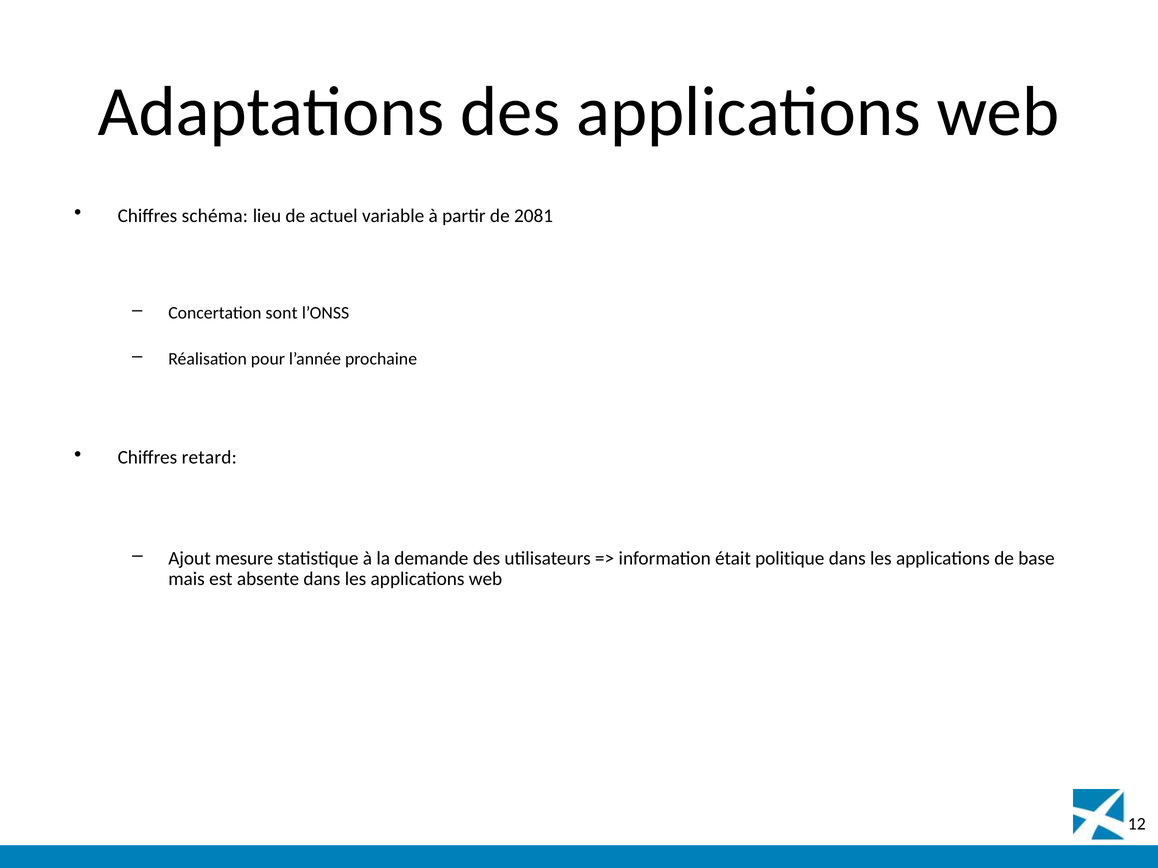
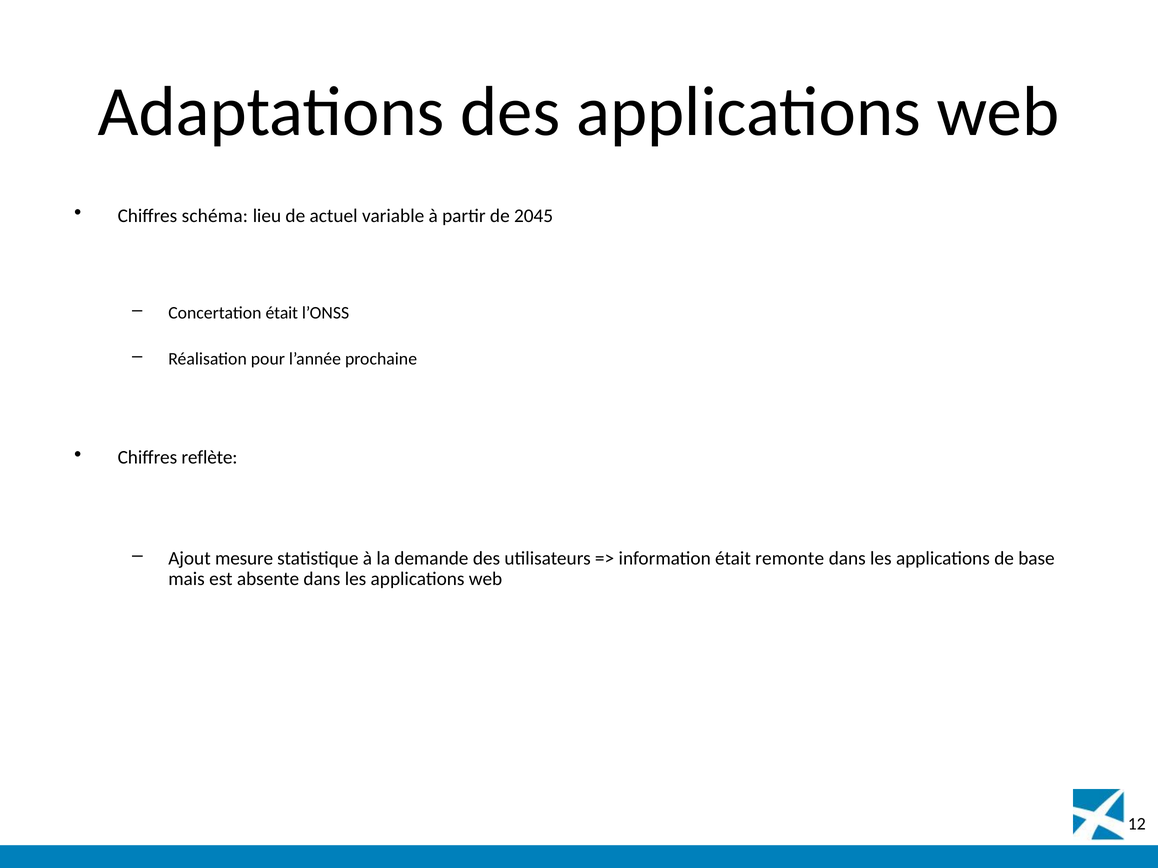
2081: 2081 -> 2045 (534, 216)
Concertation sont: sont -> était (282, 313)
retard: retard -> reflète (209, 458)
politique: politique -> remonte (790, 559)
